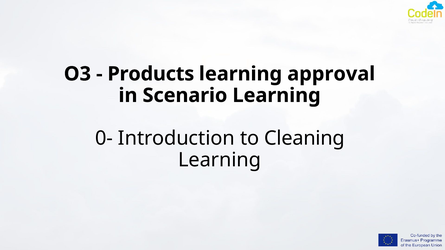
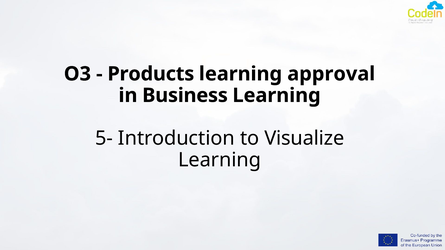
Scenario: Scenario -> Business (185, 96)
0-: 0- -> 5- (104, 139)
Cleaning: Cleaning -> Visualize (304, 139)
